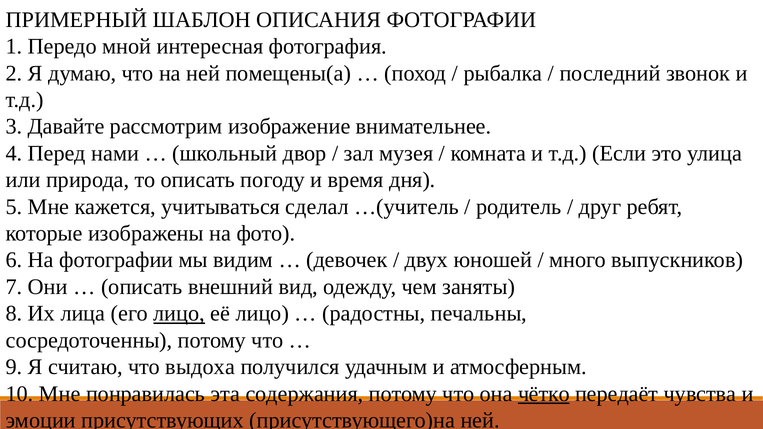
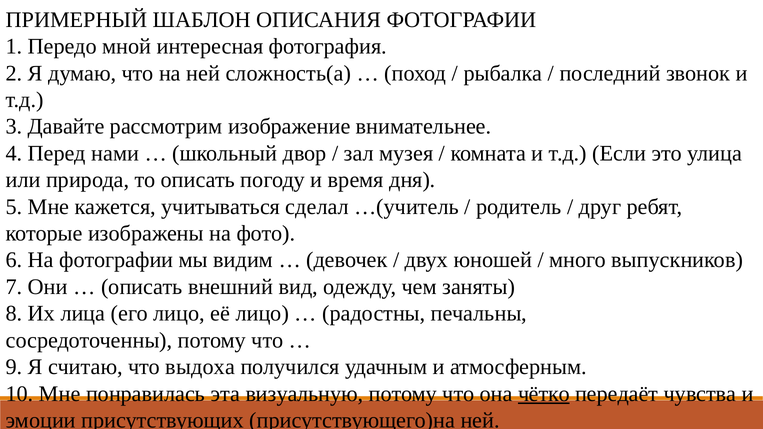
помещены(а: помещены(а -> сложность(а (288, 73)
лицо underline: present -> none (179, 314)
содержания: содержания -> визуальную (305, 394)
